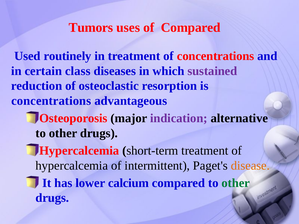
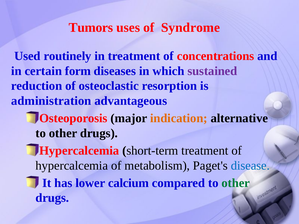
of Compared: Compared -> Syndrome (191, 28)
class: class -> form (78, 71)
concentrations: concentrations -> administration (51, 101)
indication colour: purple -> orange (179, 118)
intermittent: intermittent -> metabolism (157, 166)
disease colour: orange -> blue (250, 166)
